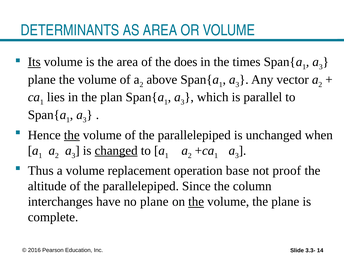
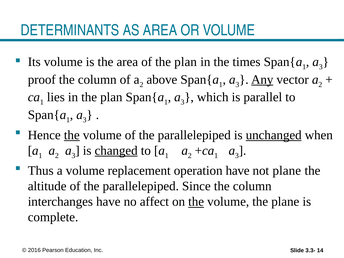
Its underline: present -> none (34, 62)
of the does: does -> plan (186, 62)
plane: plane -> proof (42, 80)
volume: volume -> column (97, 80)
Any underline: none -> present (262, 80)
unchanged underline: none -> present (274, 135)
operation base: base -> have (238, 171)
not proof: proof -> plane (287, 171)
no plane: plane -> affect (154, 202)
